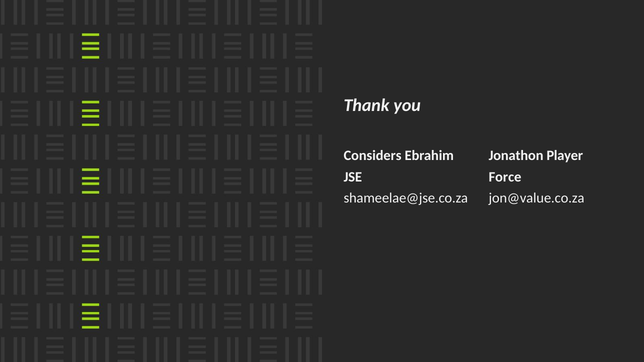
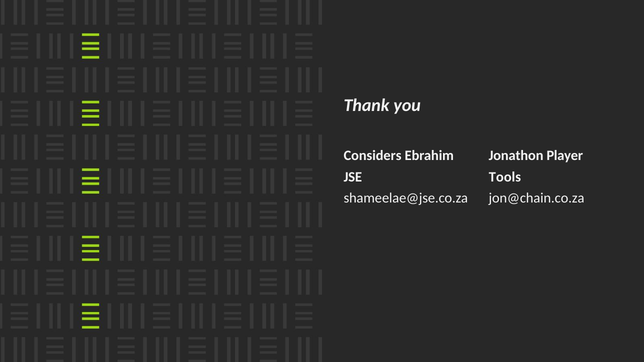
Force: Force -> Tools (505, 177)
jon@value.co.za: jon@value.co.za -> jon@chain.co.za (537, 198)
